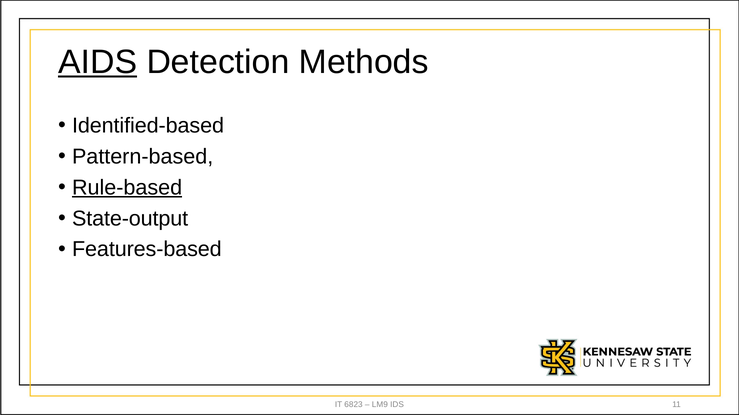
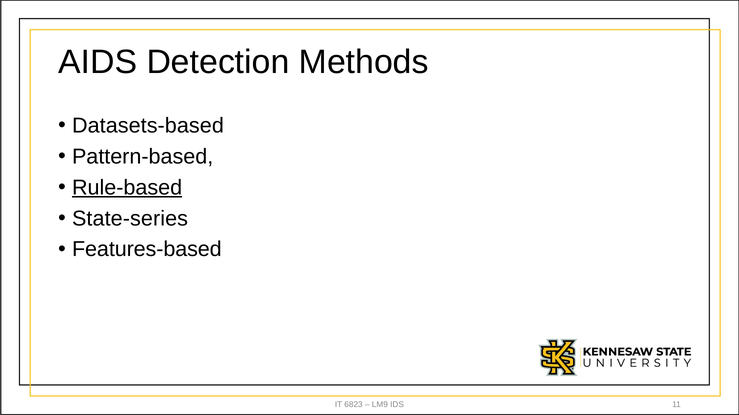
AIDS underline: present -> none (98, 62)
Identified-based: Identified-based -> Datasets-based (148, 126)
State-output: State-output -> State-series (130, 219)
